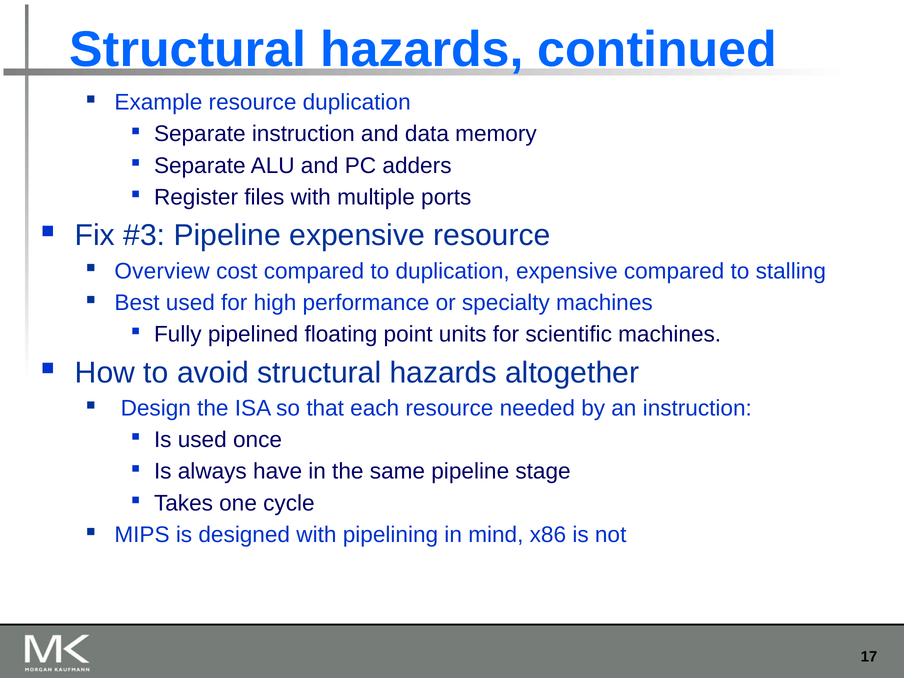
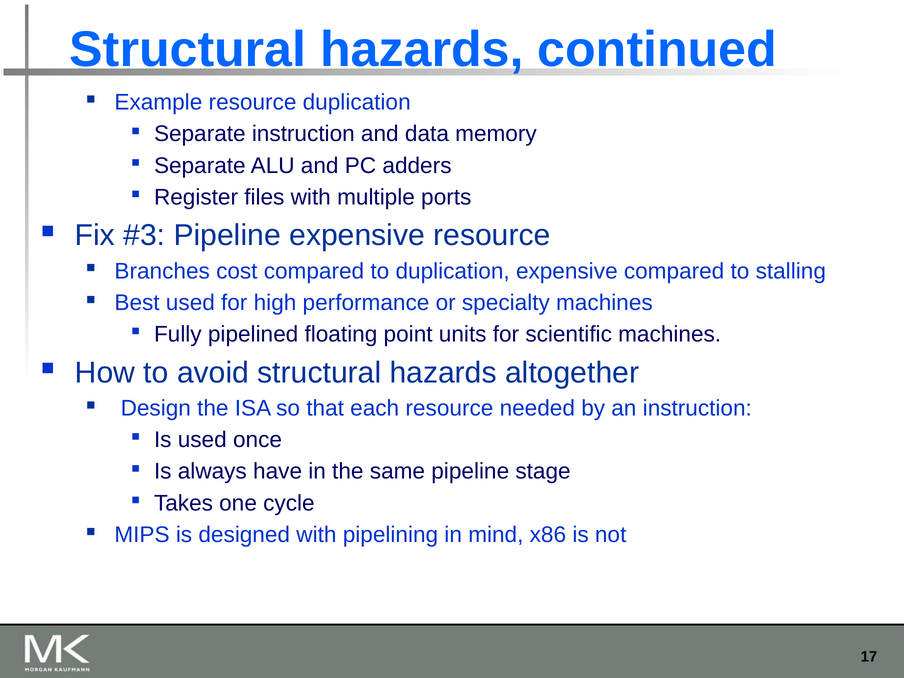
Overview: Overview -> Branches (162, 271)
